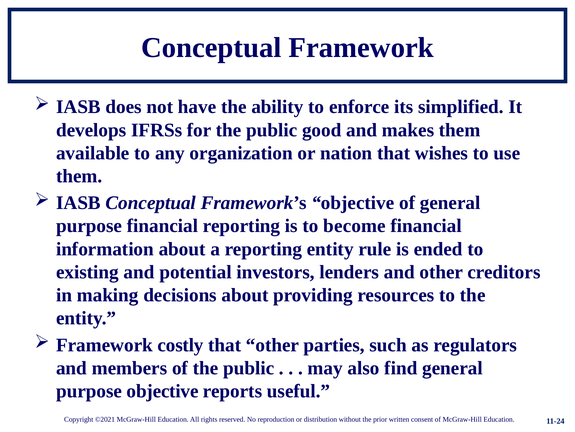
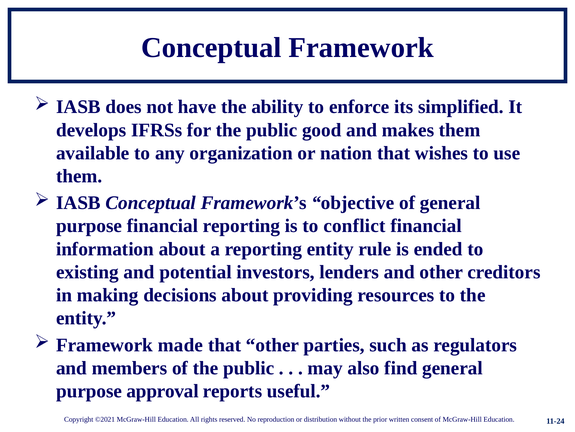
become: become -> conflict (354, 226)
costly: costly -> made (180, 344)
purpose objective: objective -> approval (163, 390)
